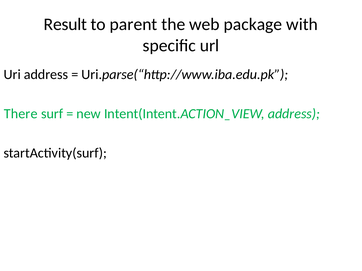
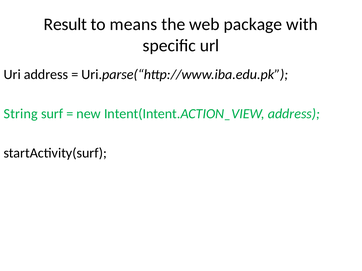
parent: parent -> means (134, 24)
There: There -> String (21, 114)
